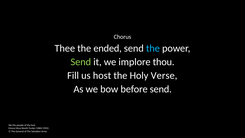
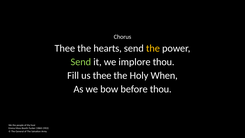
ended: ended -> hearts (108, 48)
the colour: light blue -> yellow (153, 48)
us host: host -> thee (102, 75)
Verse: Verse -> When (164, 75)
before send: send -> thou (161, 89)
